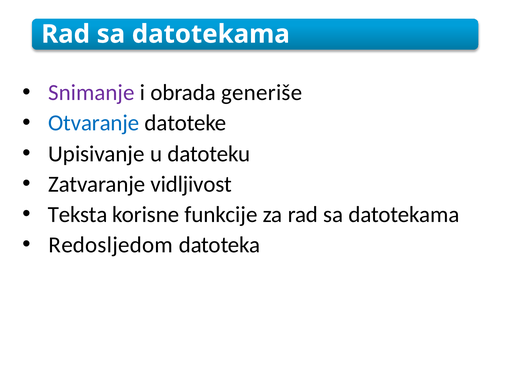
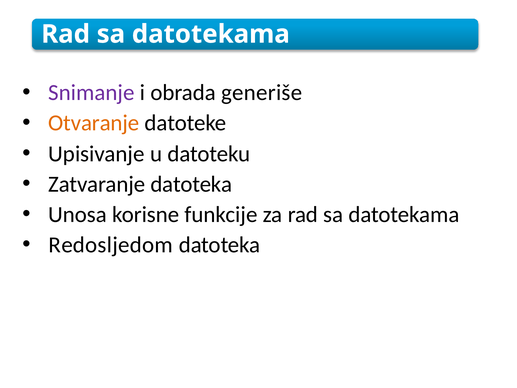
Otvaranje colour: blue -> orange (94, 123)
Zatvaranje vidljivost: vidljivost -> datoteka (191, 184)
Teksta: Teksta -> Unosa (78, 214)
